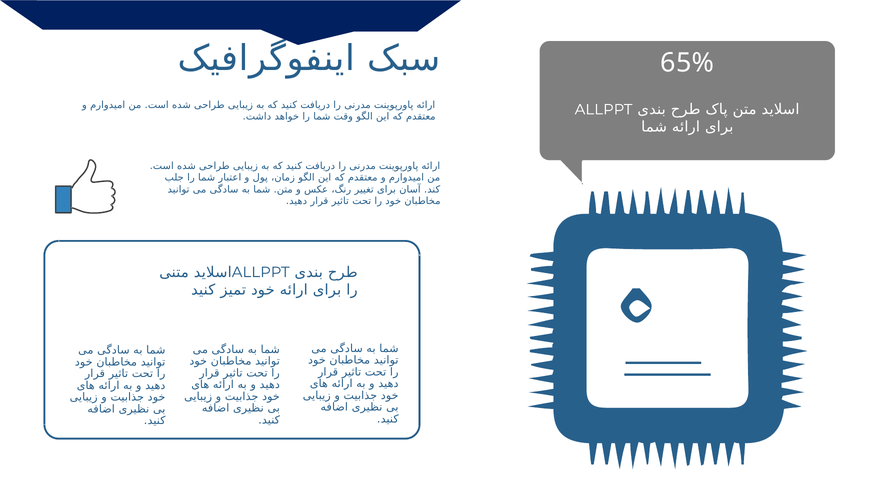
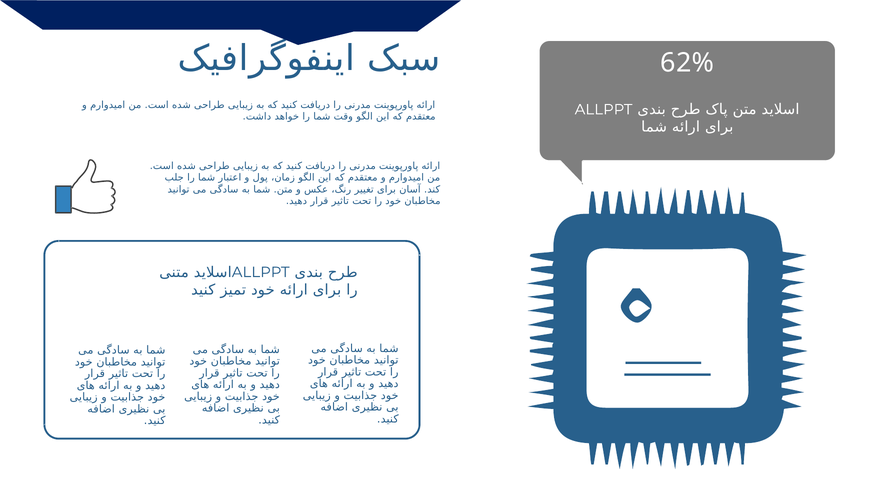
65%: 65% -> 62% (687, 63)
